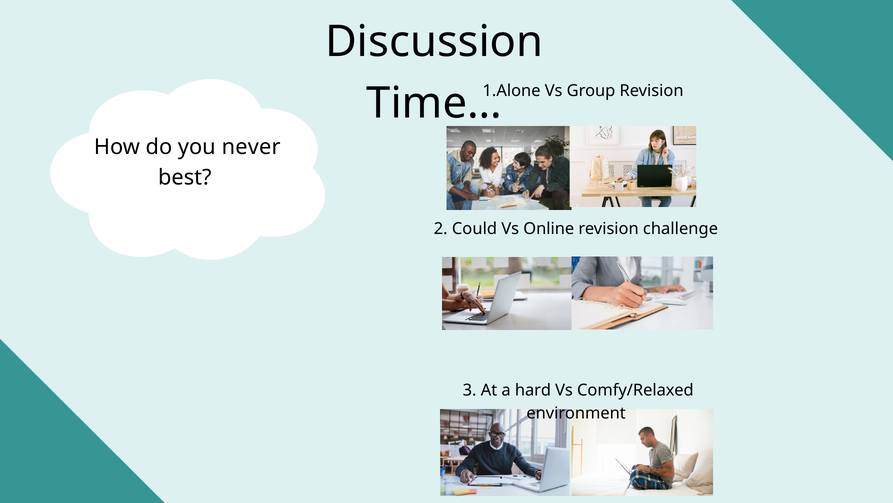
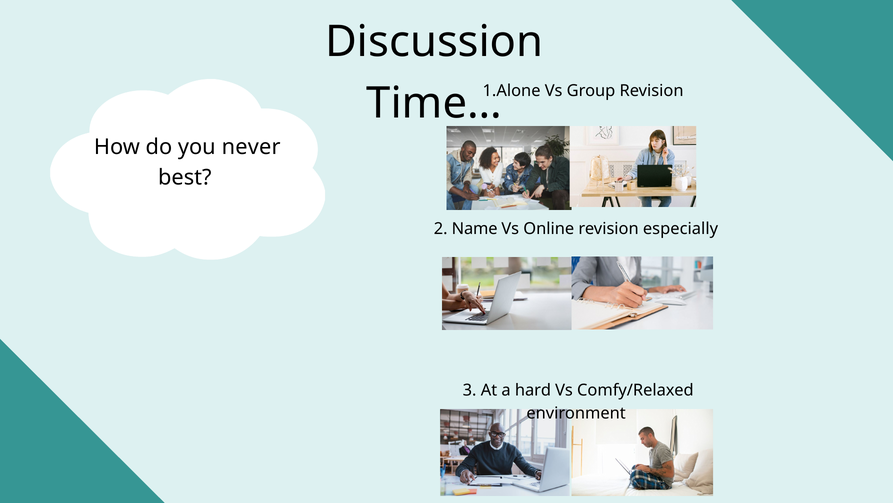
Could: Could -> Name (475, 229)
challenge: challenge -> especially (681, 229)
